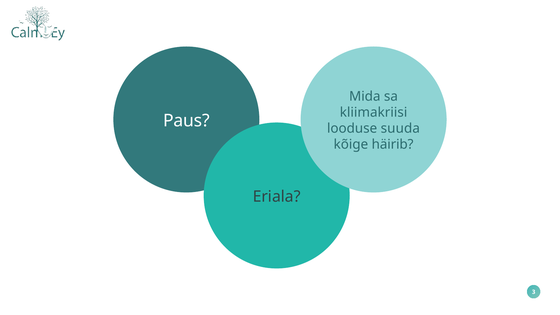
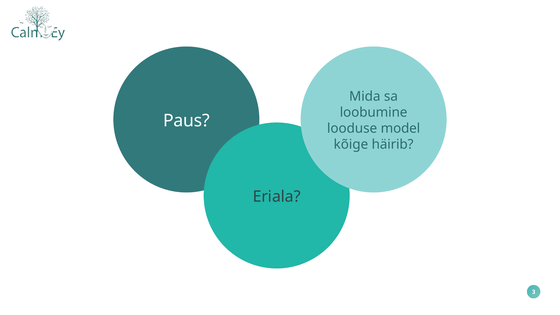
kliimakriisi: kliimakriisi -> loobumine (374, 112)
suuda: suuda -> model (400, 128)
